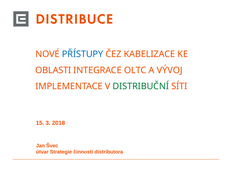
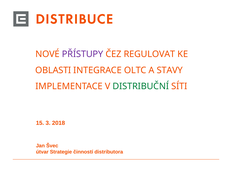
PŘÍSTUPY colour: blue -> purple (83, 54)
KABELIZACE: KABELIZACE -> REGULOVAT (149, 54)
VÝVOJ: VÝVOJ -> STAVY (170, 70)
